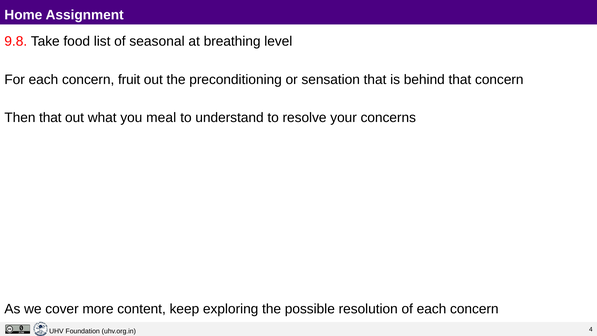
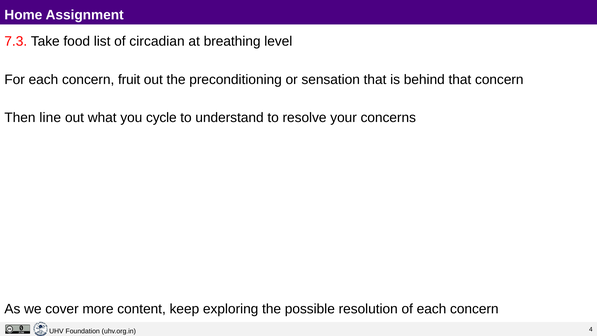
9.8: 9.8 -> 7.3 (16, 41)
seasonal: seasonal -> circadian (157, 41)
Then that: that -> line (50, 118)
meal: meal -> cycle (161, 118)
